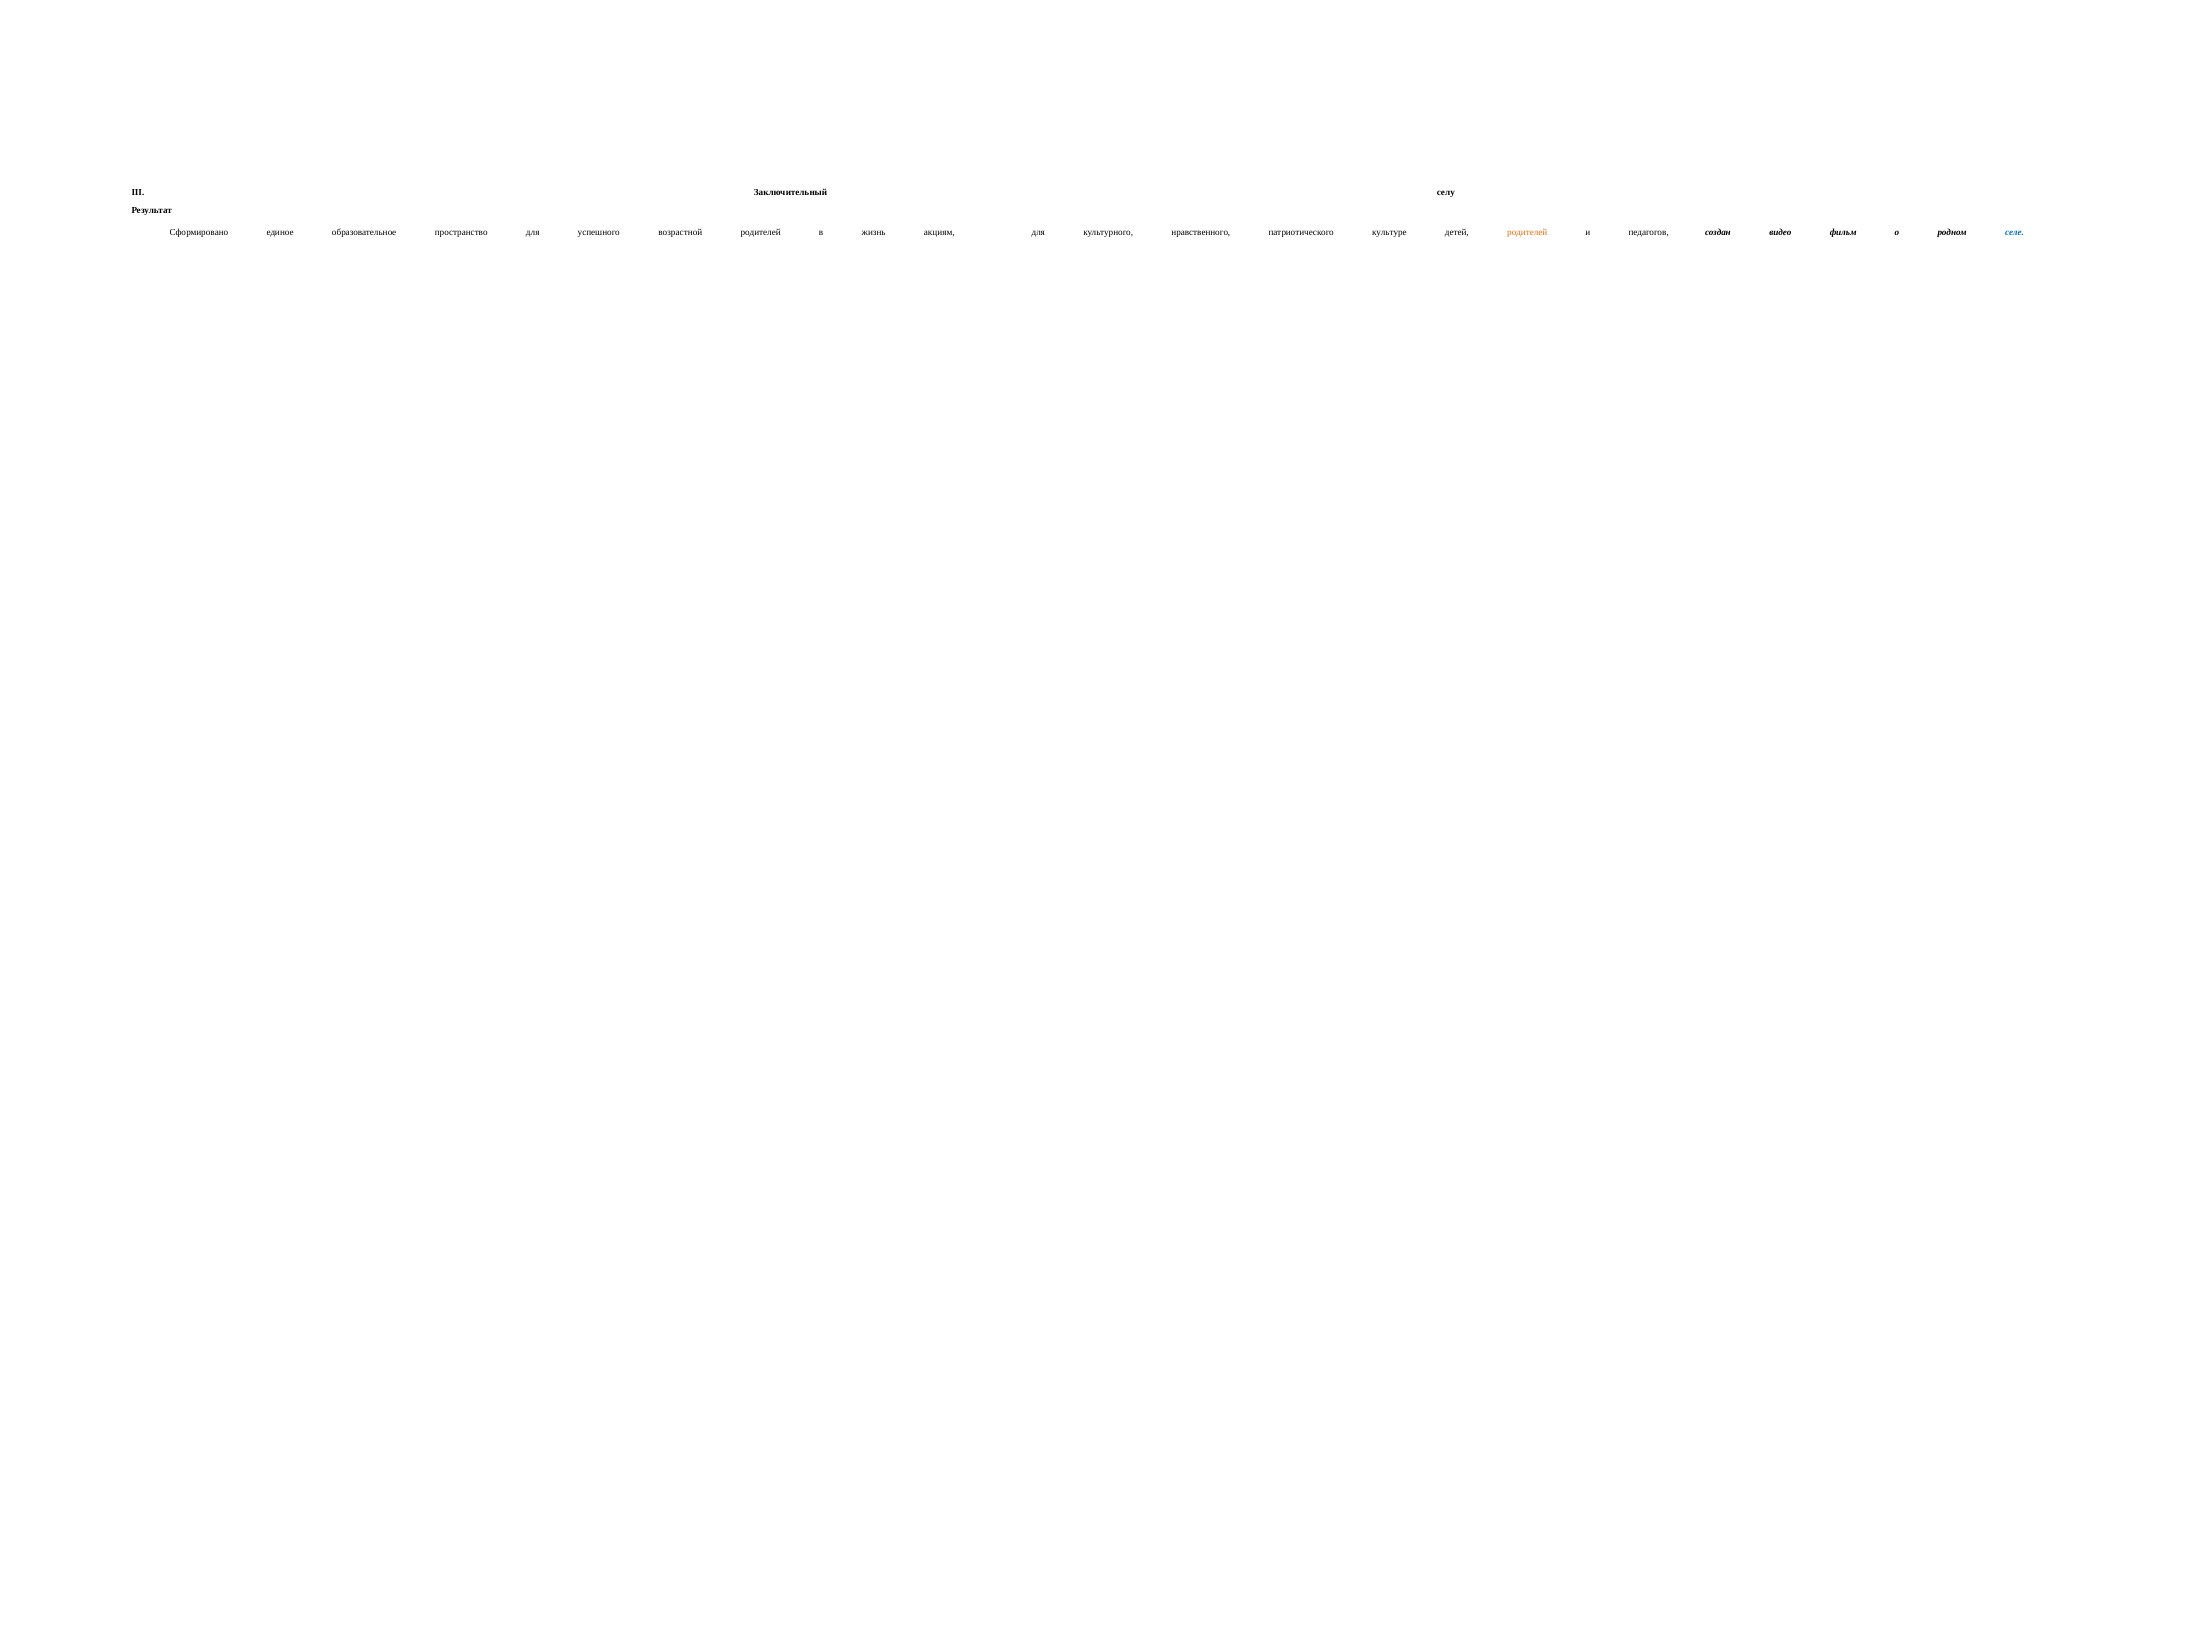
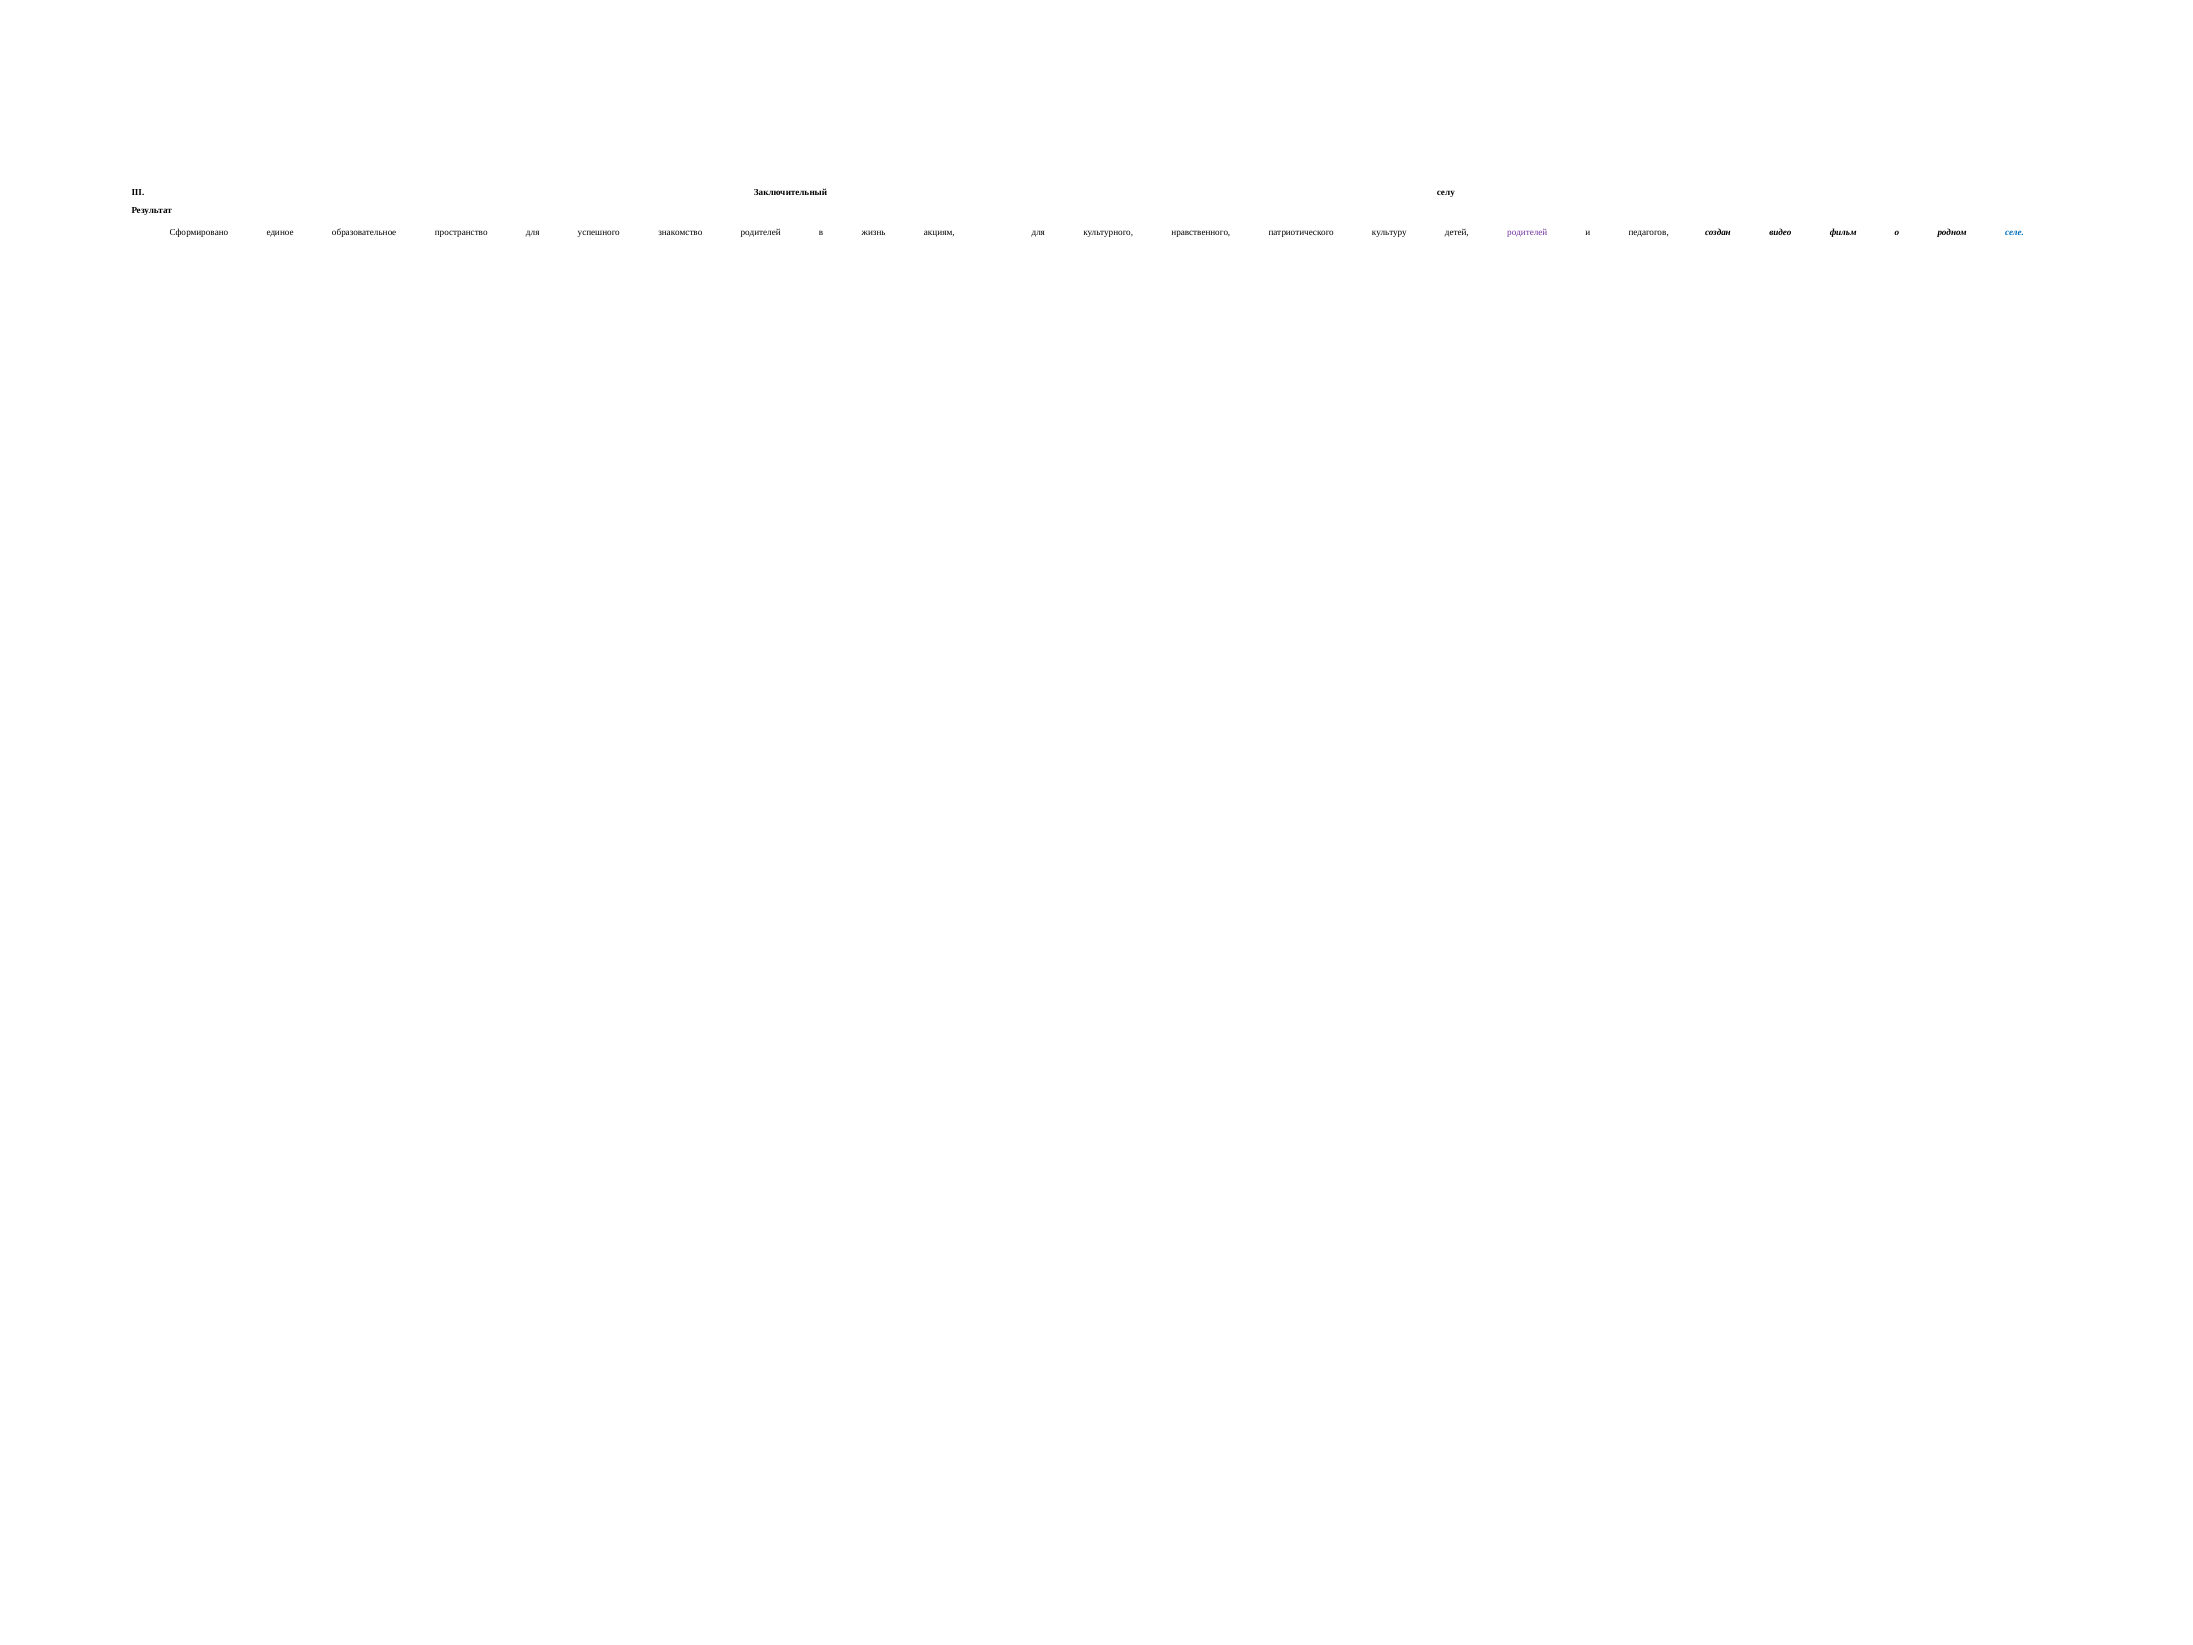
возрастной: возрастной -> знакомство (680, 233)
культуре: культуре -> культуру (1389, 233)
родителей colour: orange -> purple (1527, 233)
